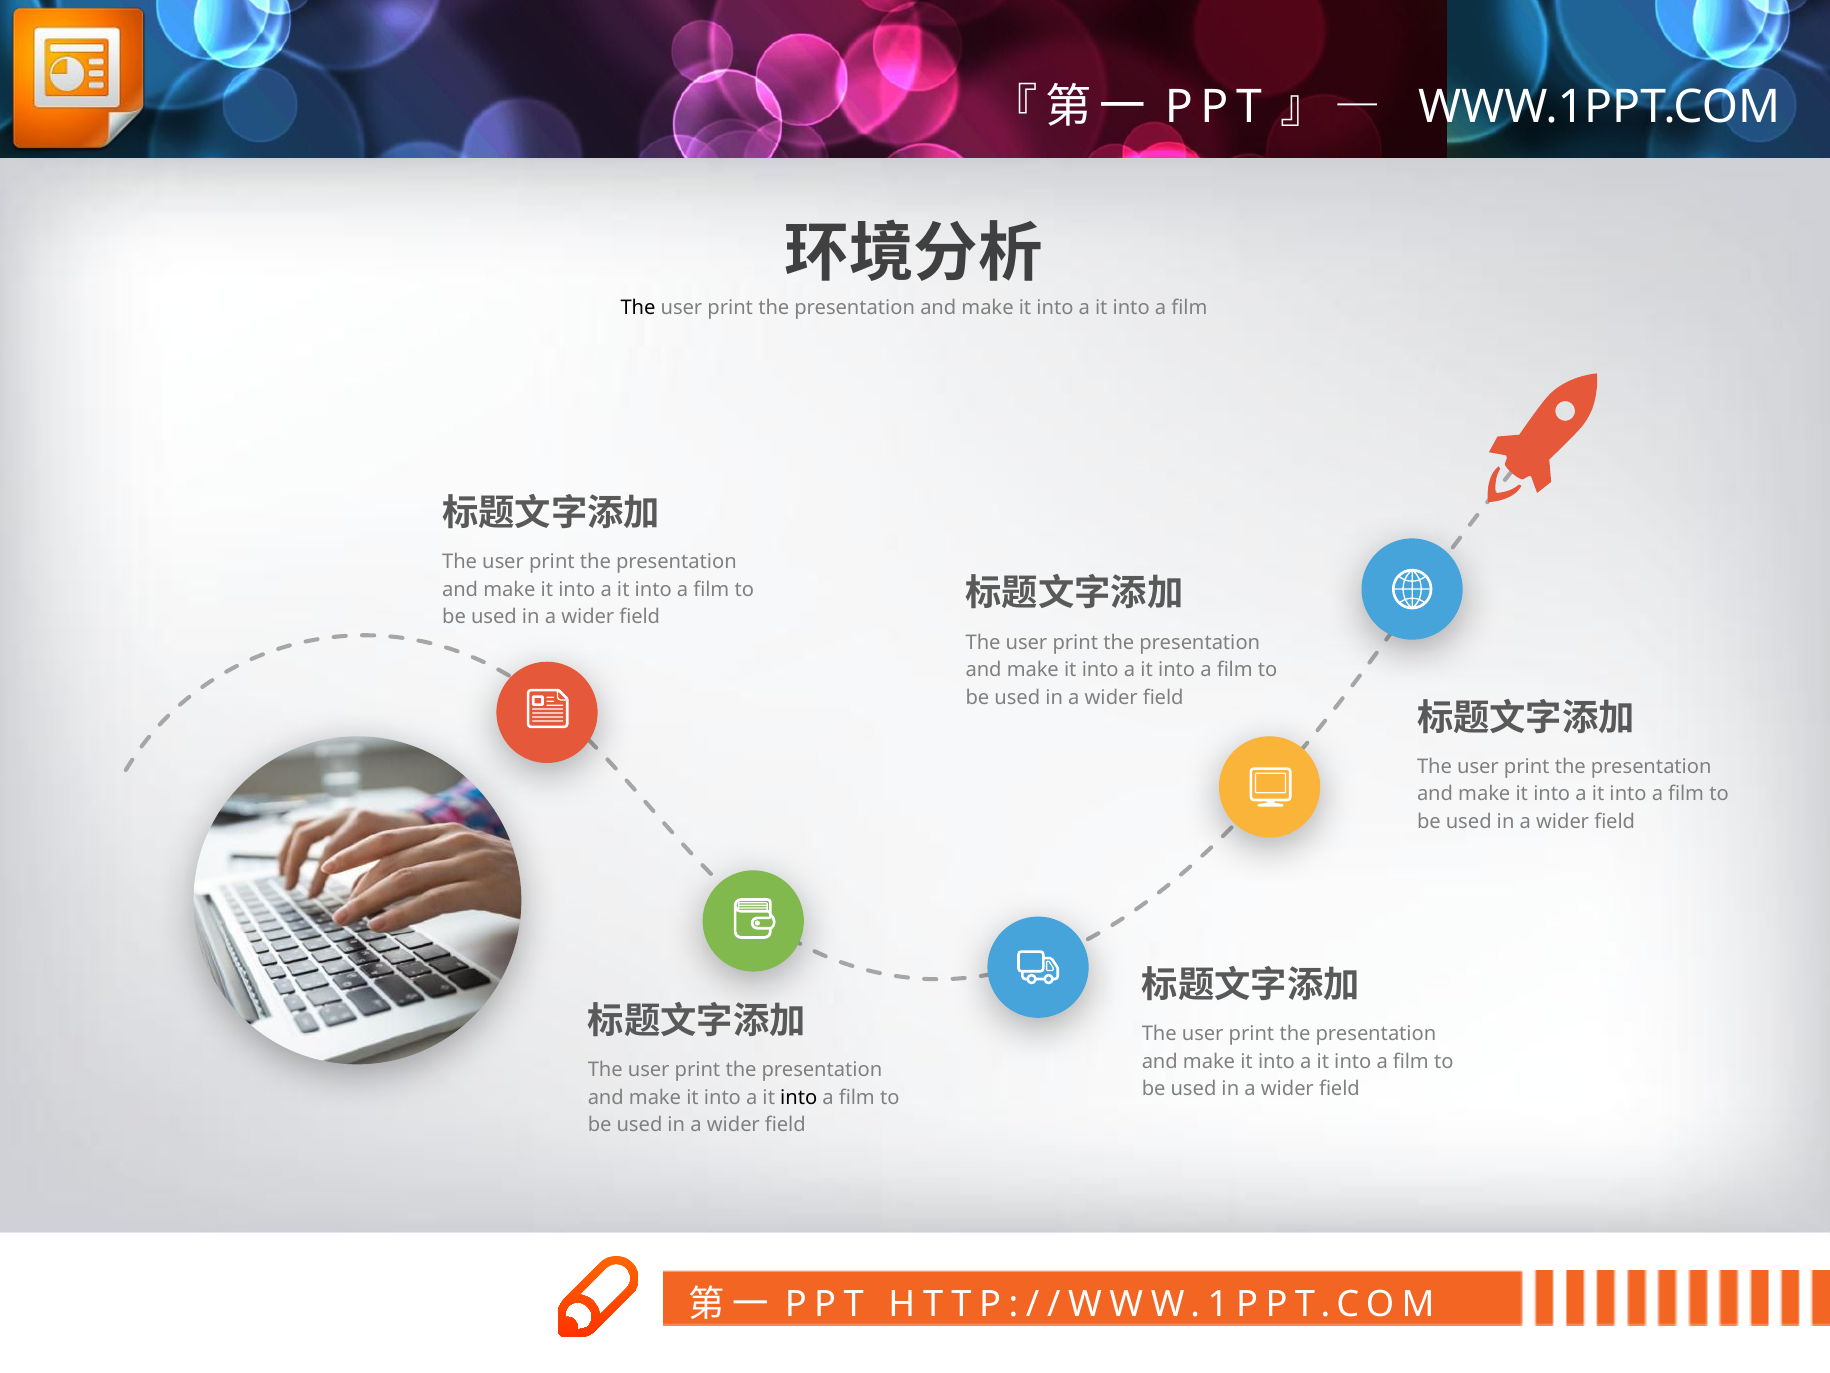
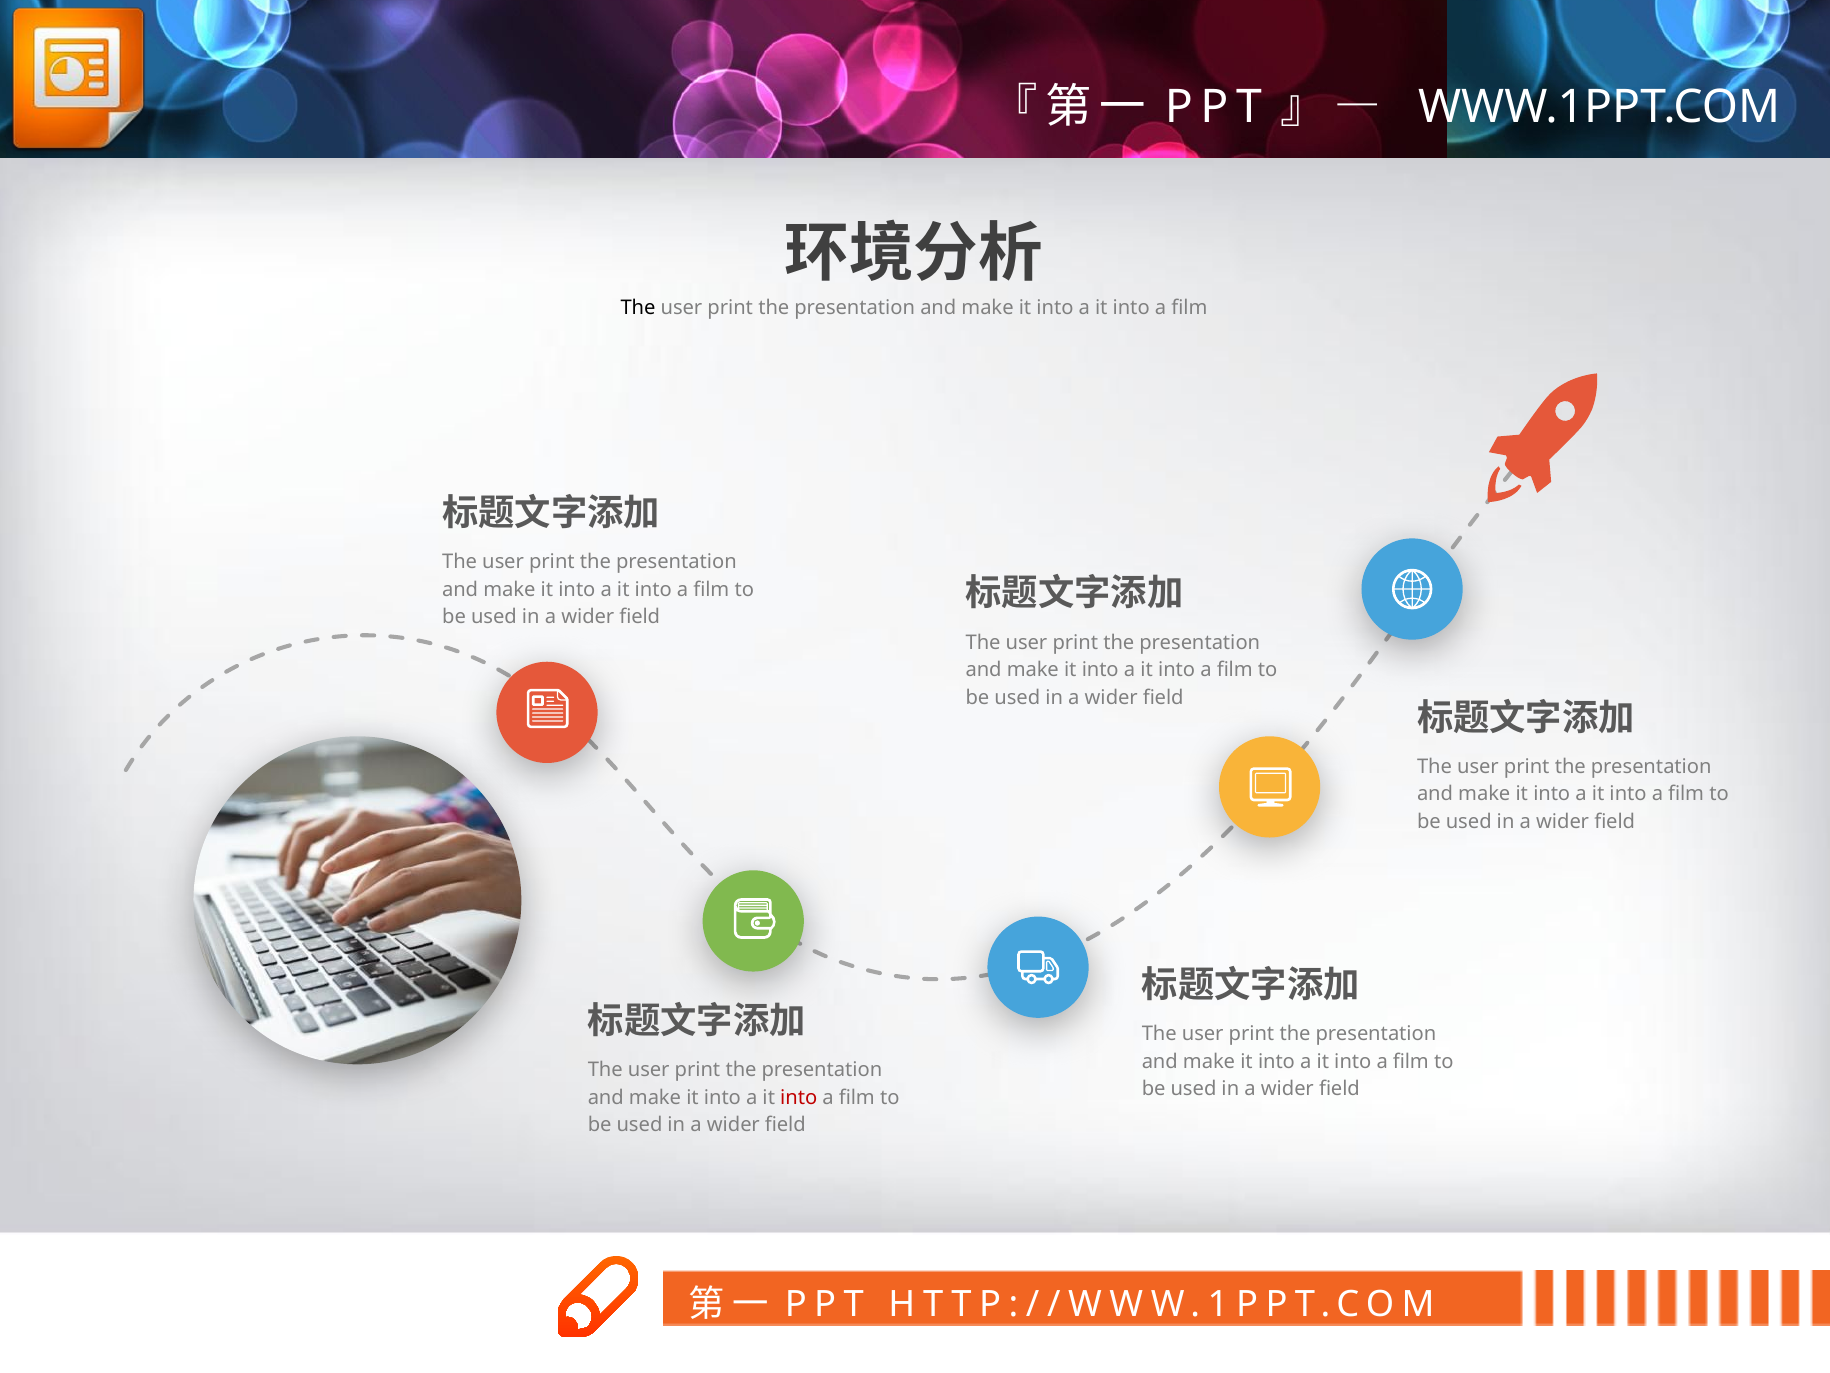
into colour: black -> red (799, 1097)
